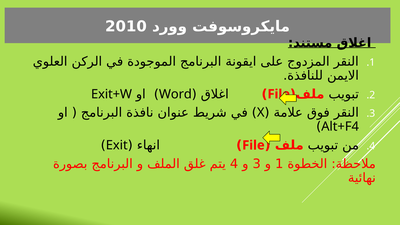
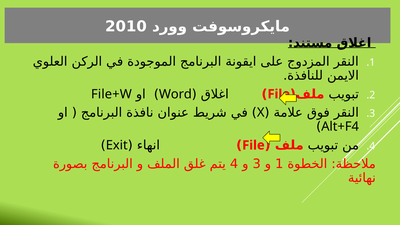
Exit+W: Exit+W -> File+W (111, 94)
